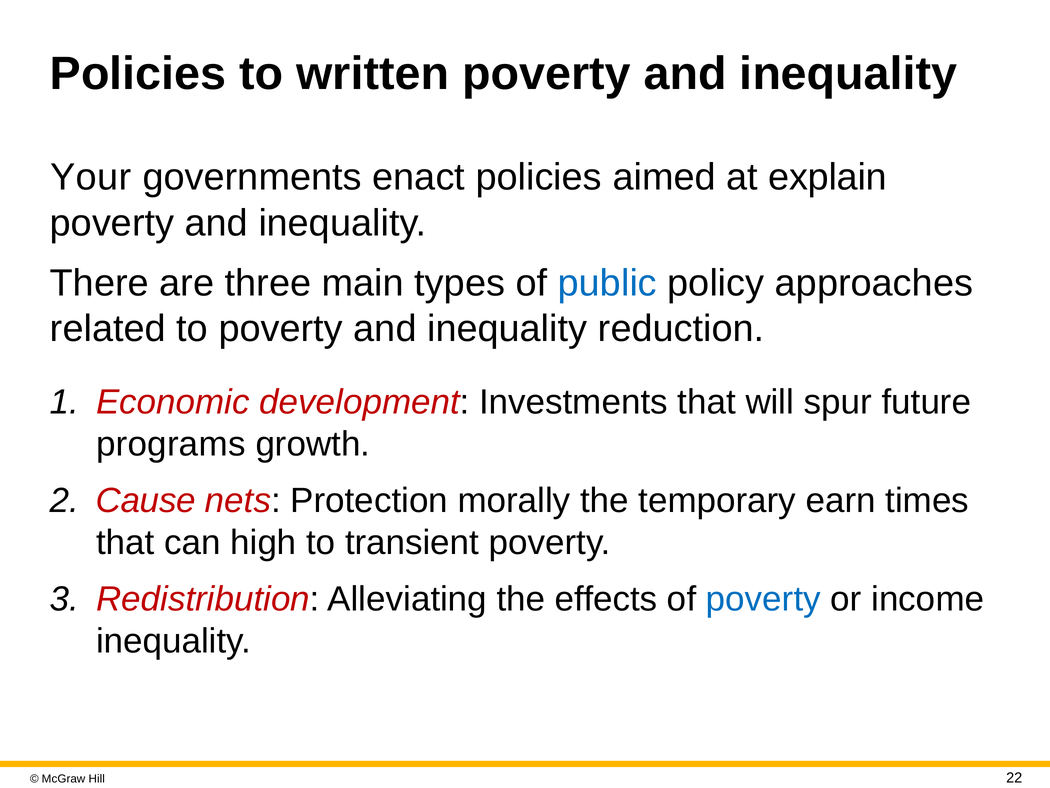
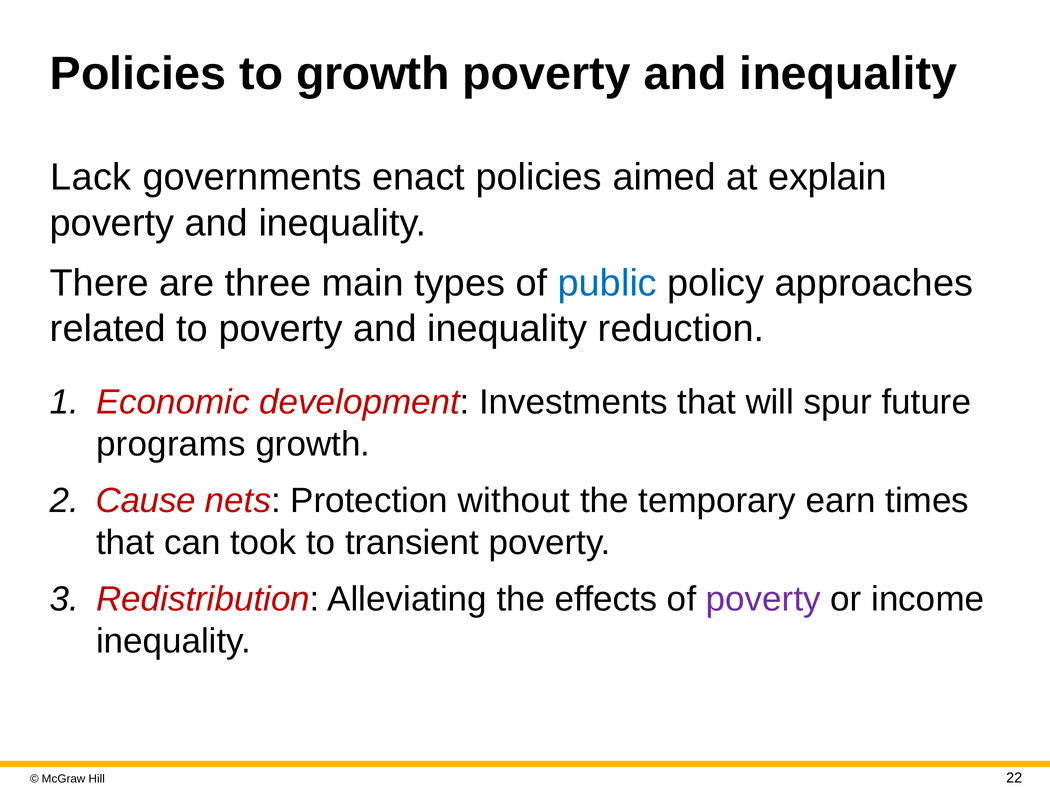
to written: written -> growth (373, 74)
Your: Your -> Lack (91, 177)
morally: morally -> without (514, 500)
high: high -> took (263, 542)
poverty colour: blue -> purple (763, 599)
